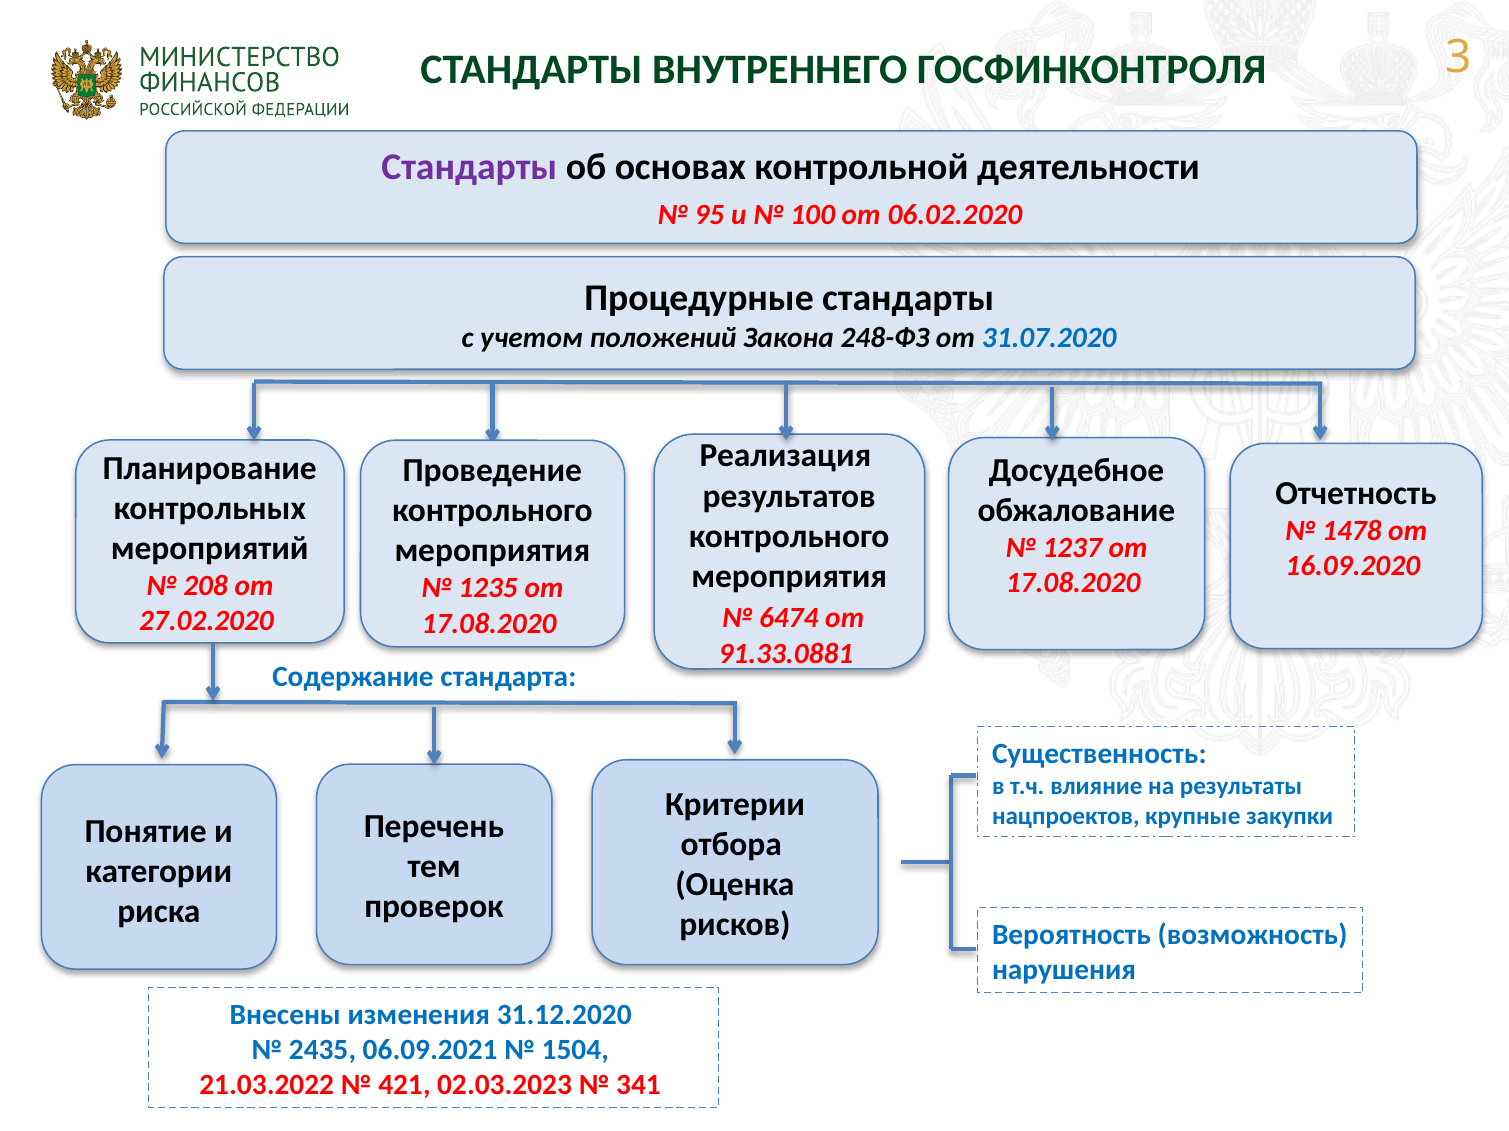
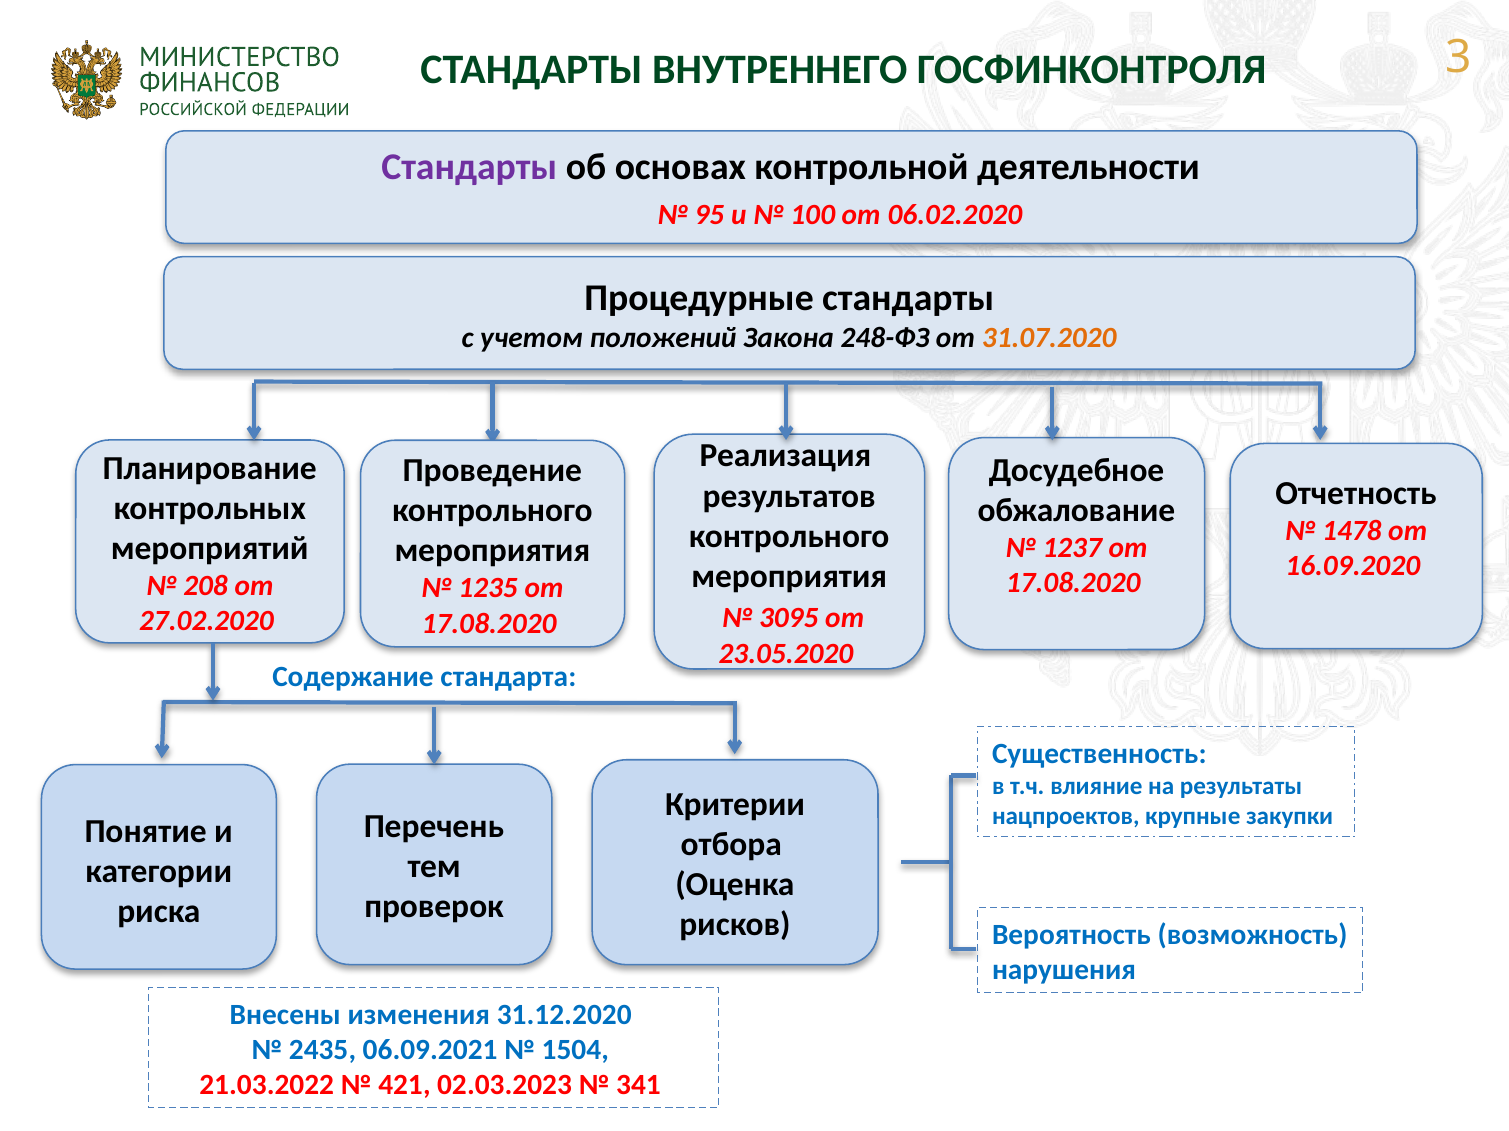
31.07.2020 colour: blue -> orange (1049, 338)
6474: 6474 -> 3095 (789, 618)
91.33.0881: 91.33.0881 -> 23.05.2020 (786, 655)
